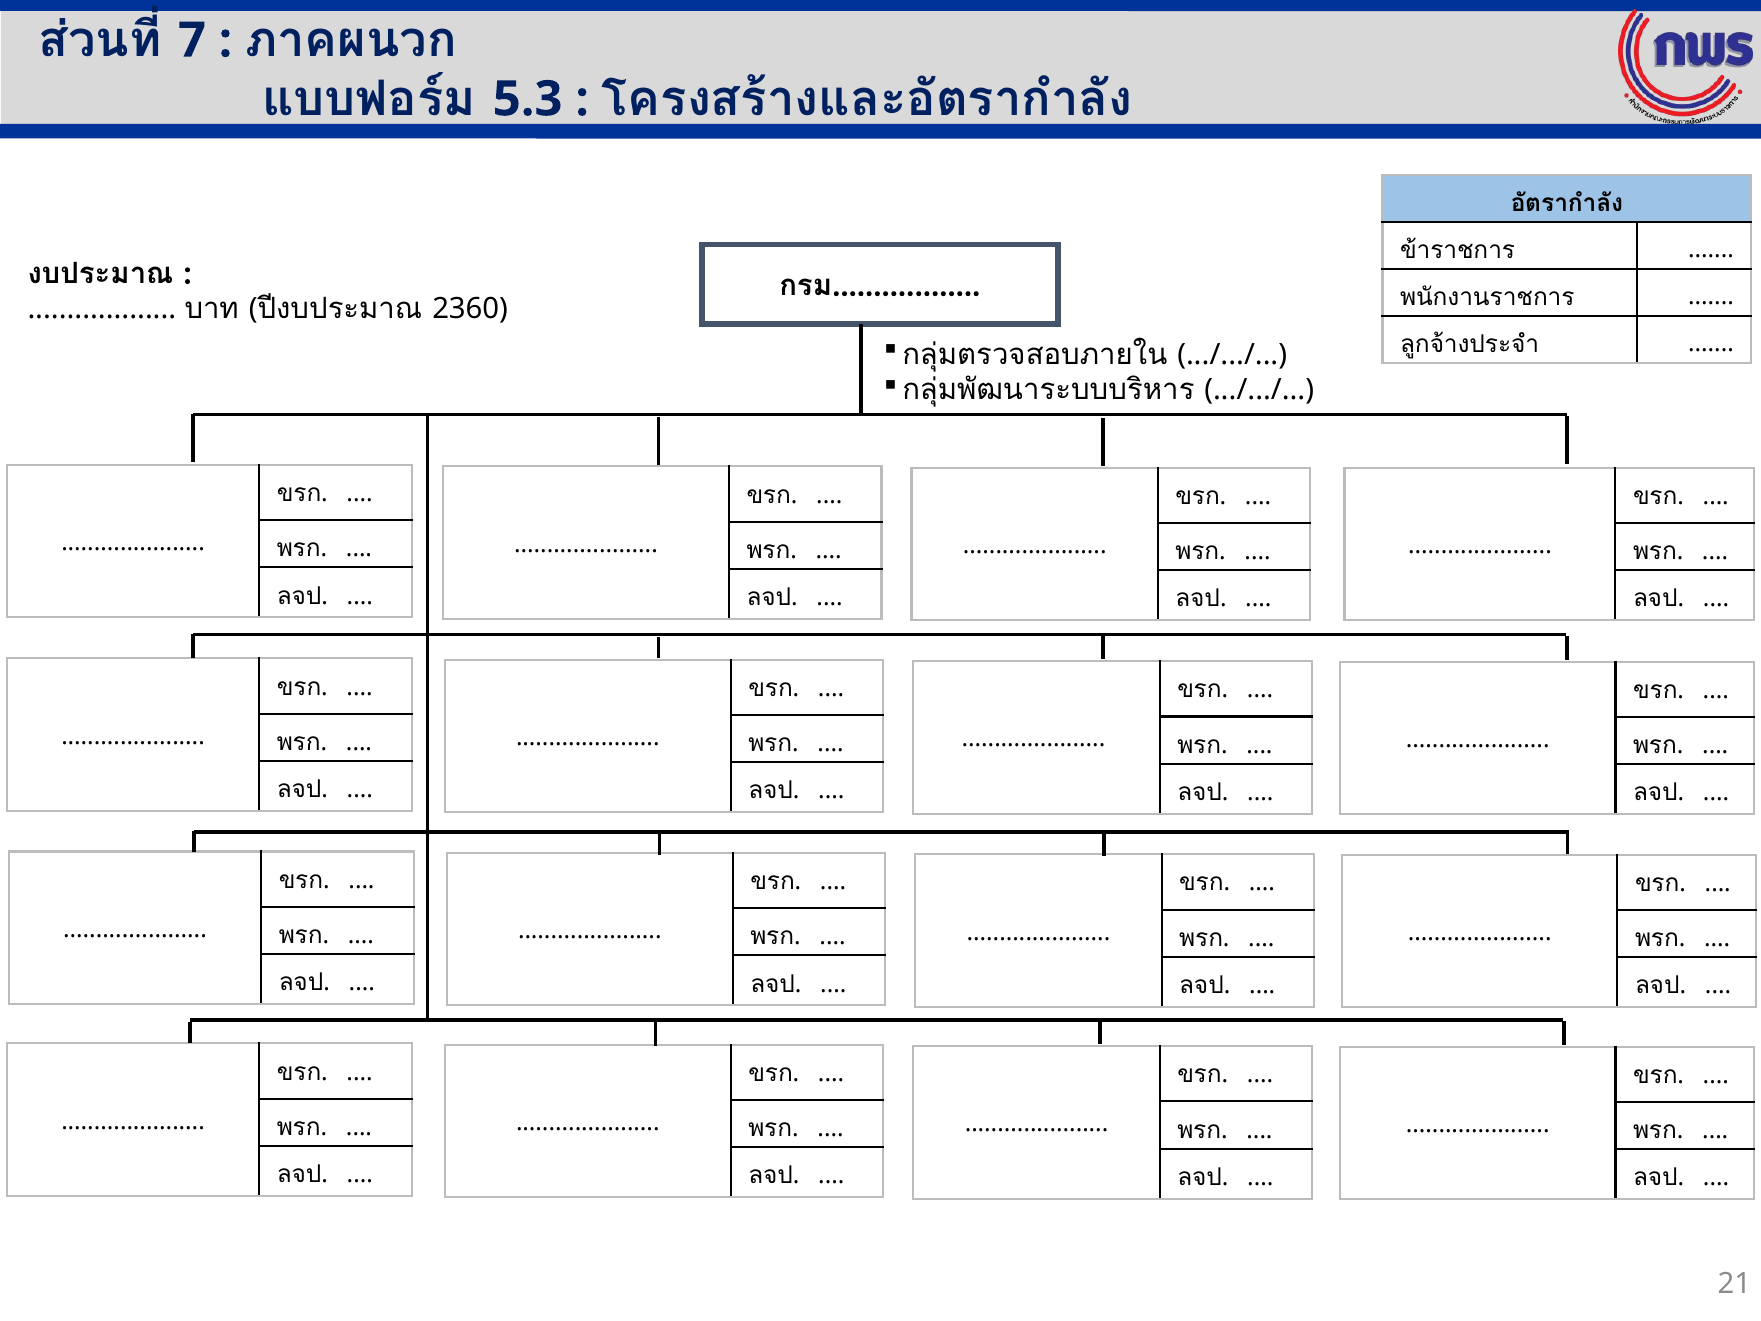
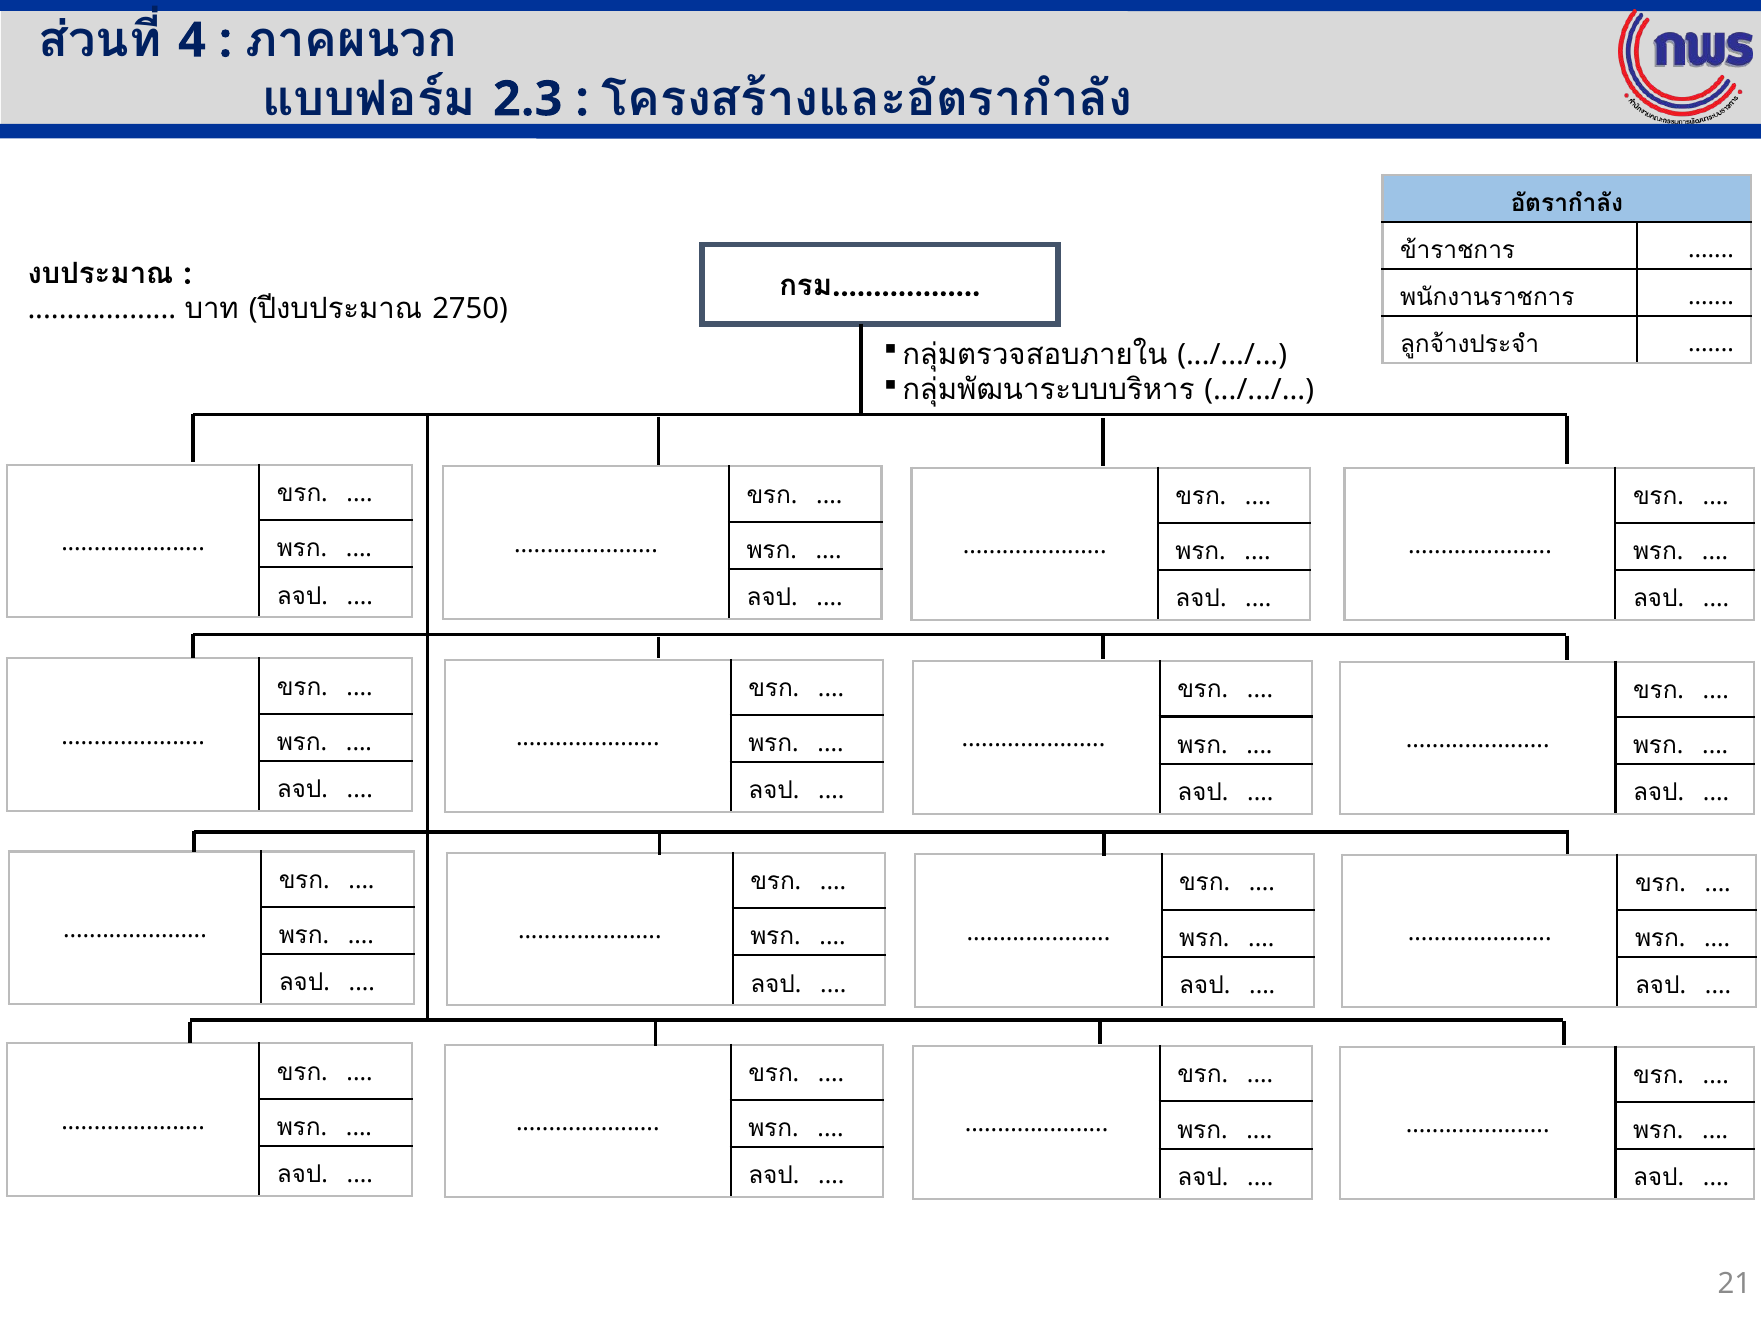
7: 7 -> 4 (192, 40)
5.3: 5.3 -> 2.3 (528, 99)
2360: 2360 -> 2750 (470, 309)
